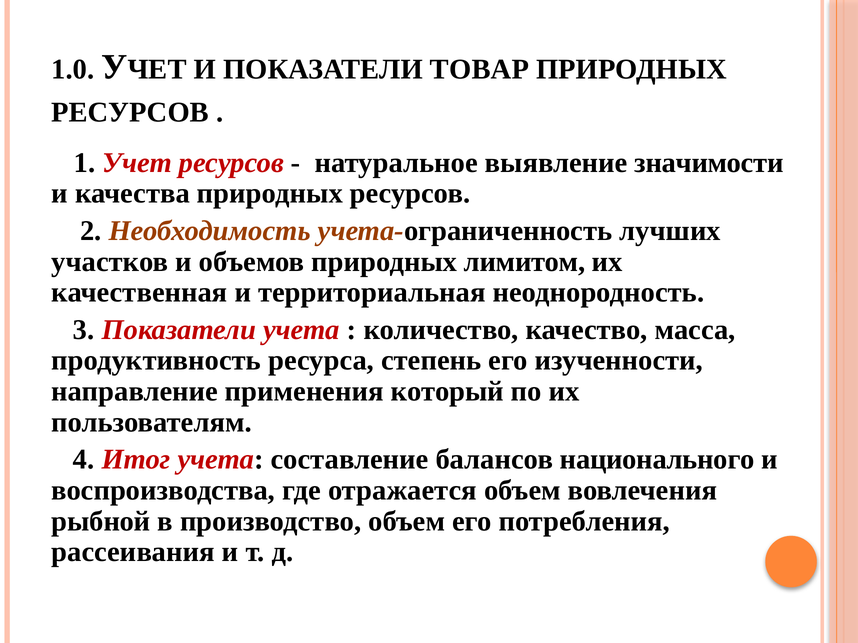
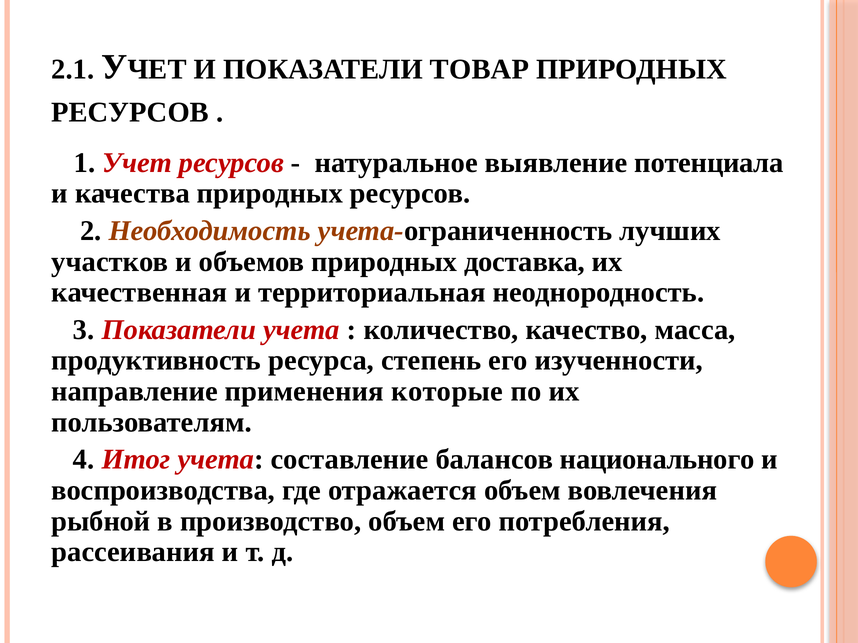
1.0: 1.0 -> 2.1 (73, 69)
значимости: значимости -> потенциала (709, 163)
лимитом: лимитом -> доставка (525, 262)
который: который -> которые (447, 392)
